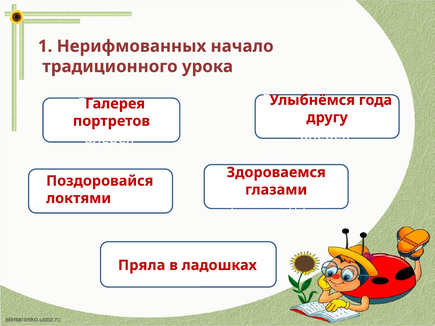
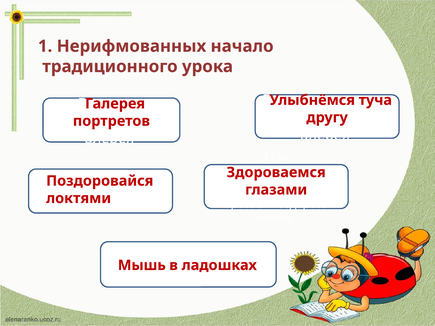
года: года -> туча (375, 100)
Пряла: Пряла -> Мышь (142, 265)
